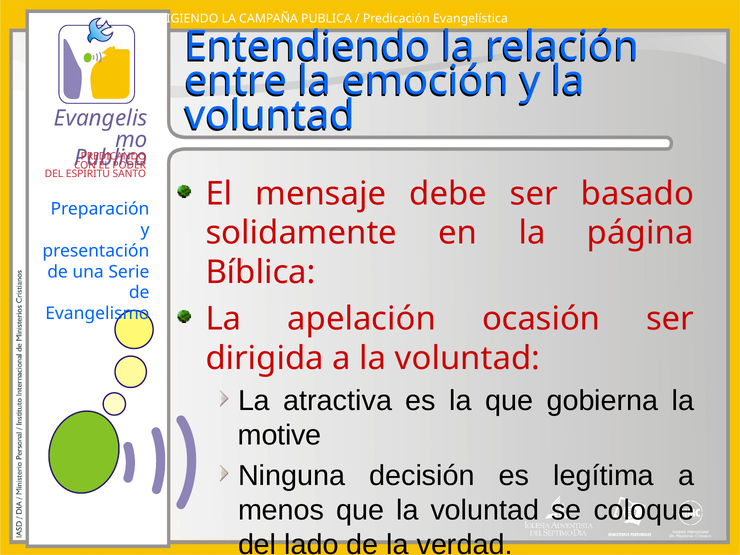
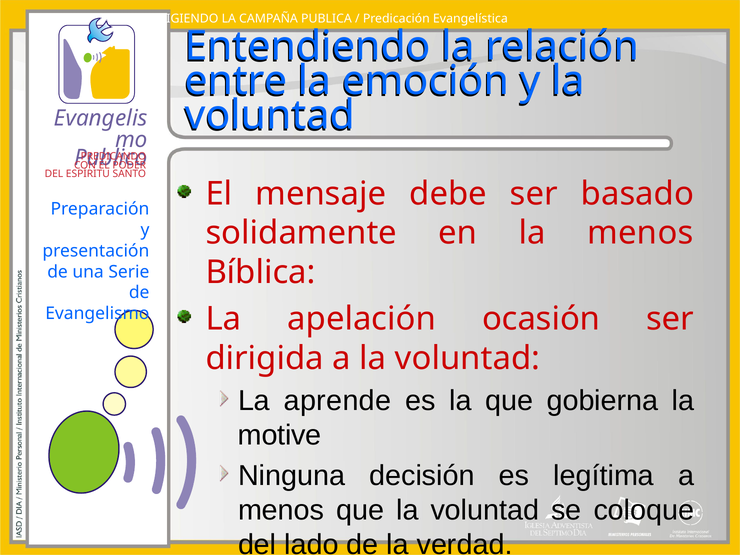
la página: página -> menos (640, 233)
atractiva: atractiva -> aprende (338, 401)
